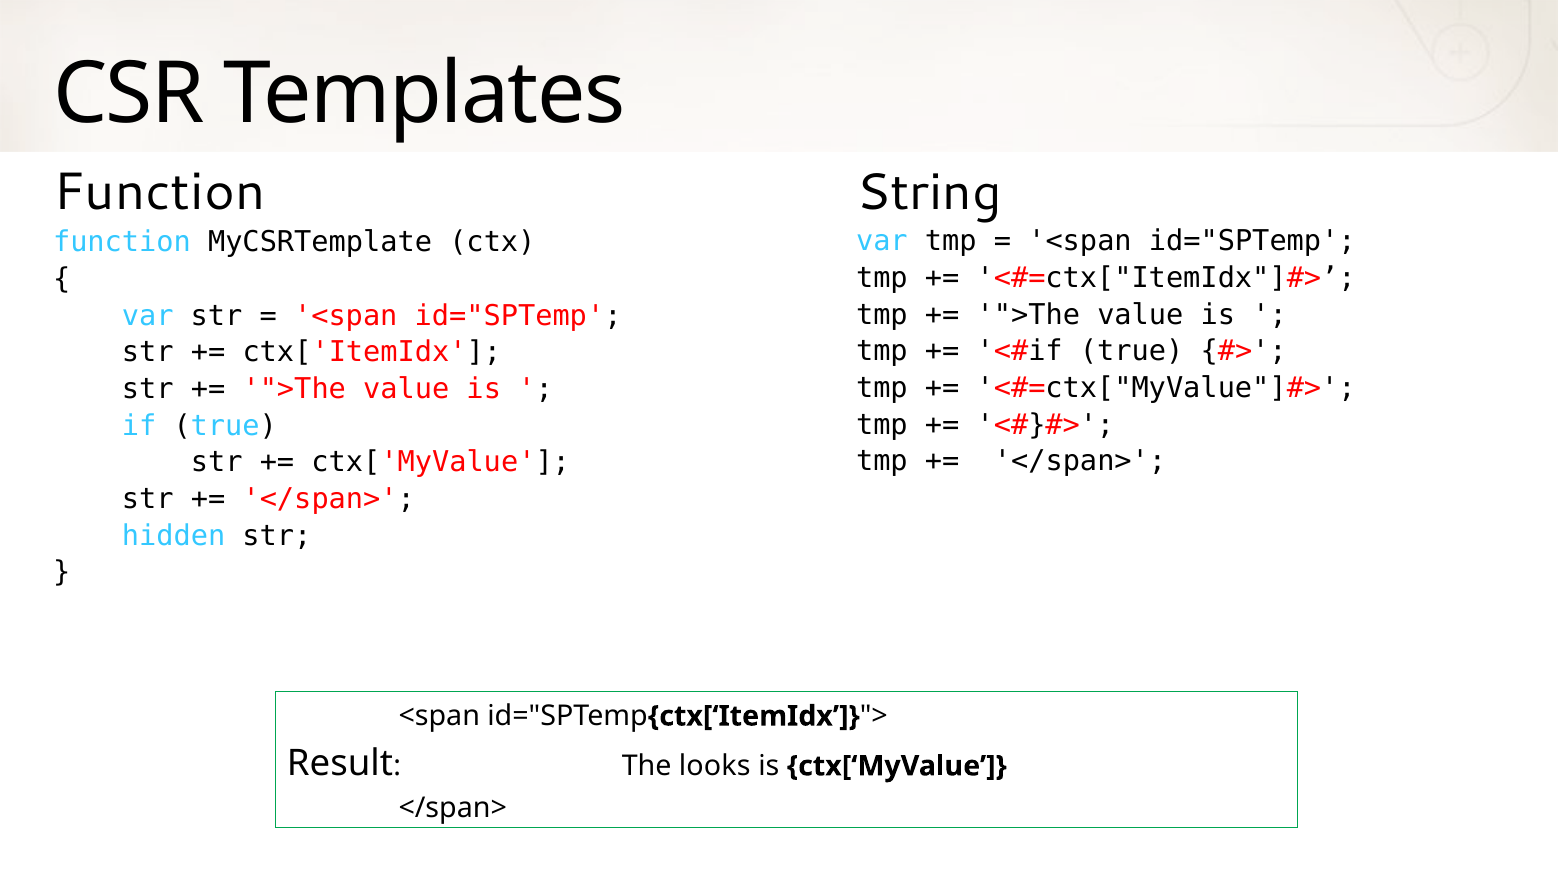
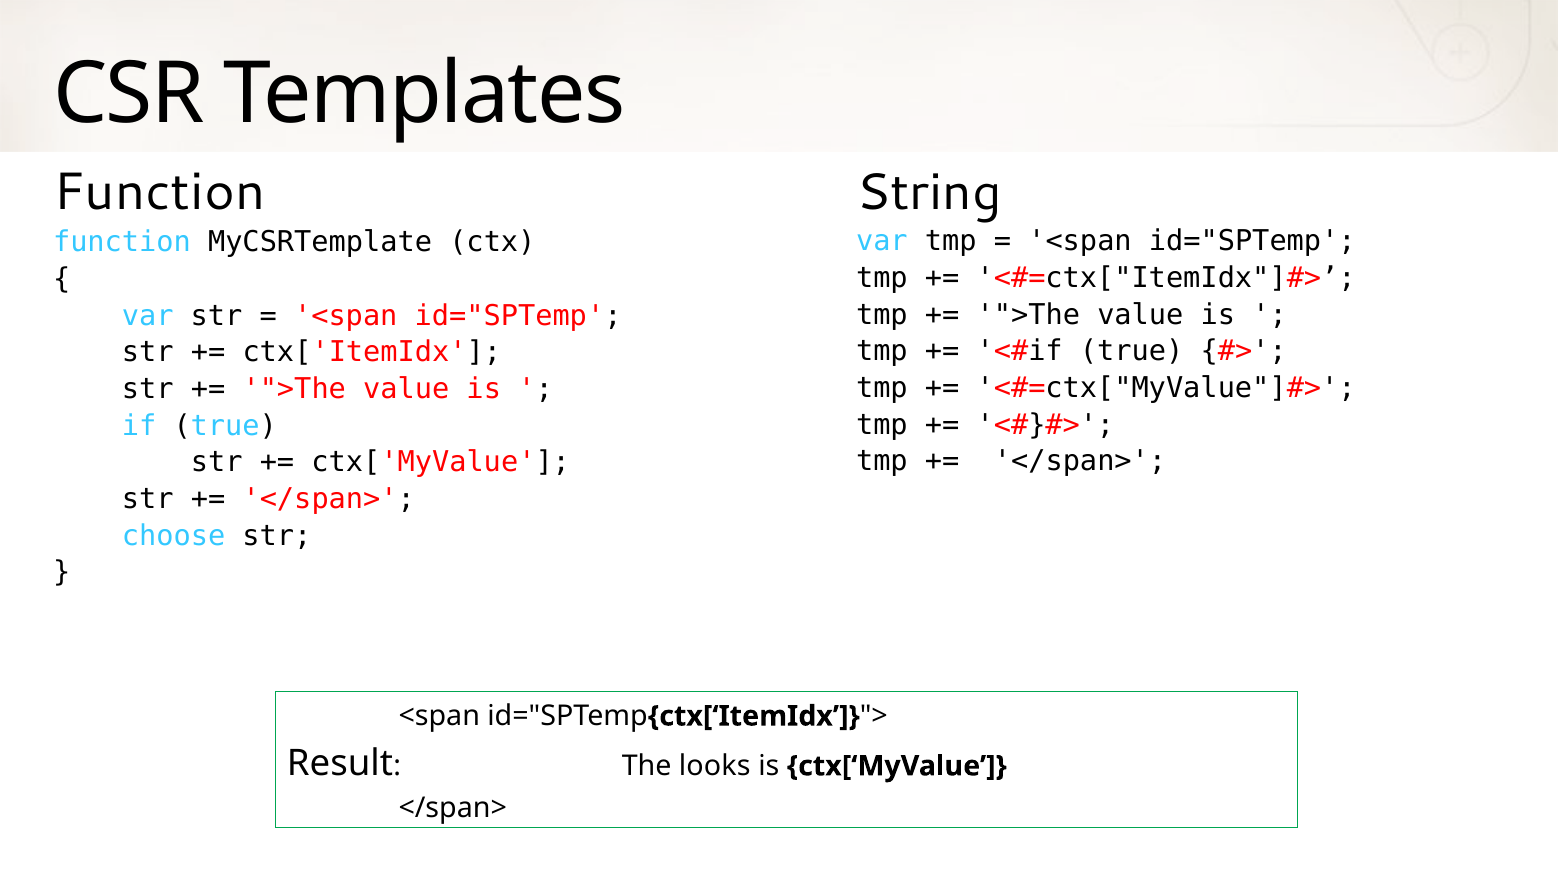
hidden: hidden -> choose (174, 536)
